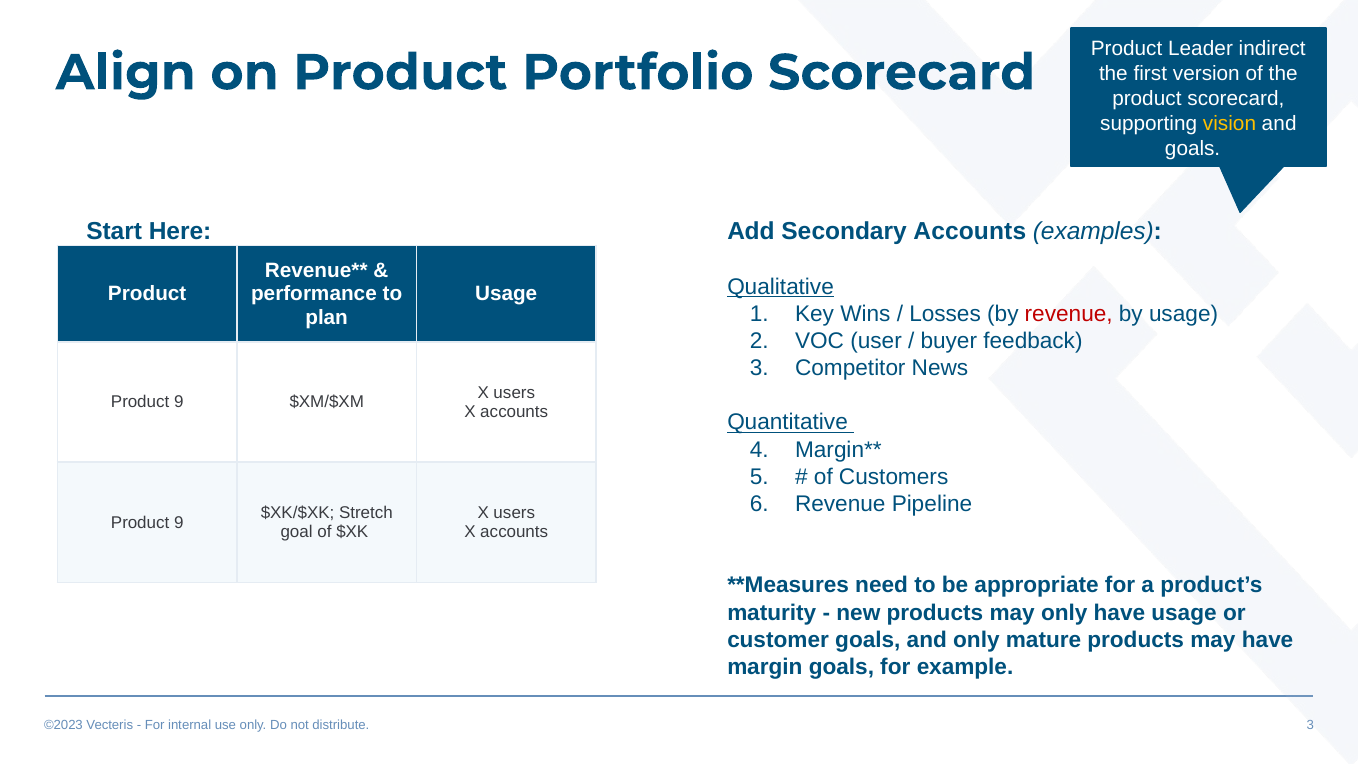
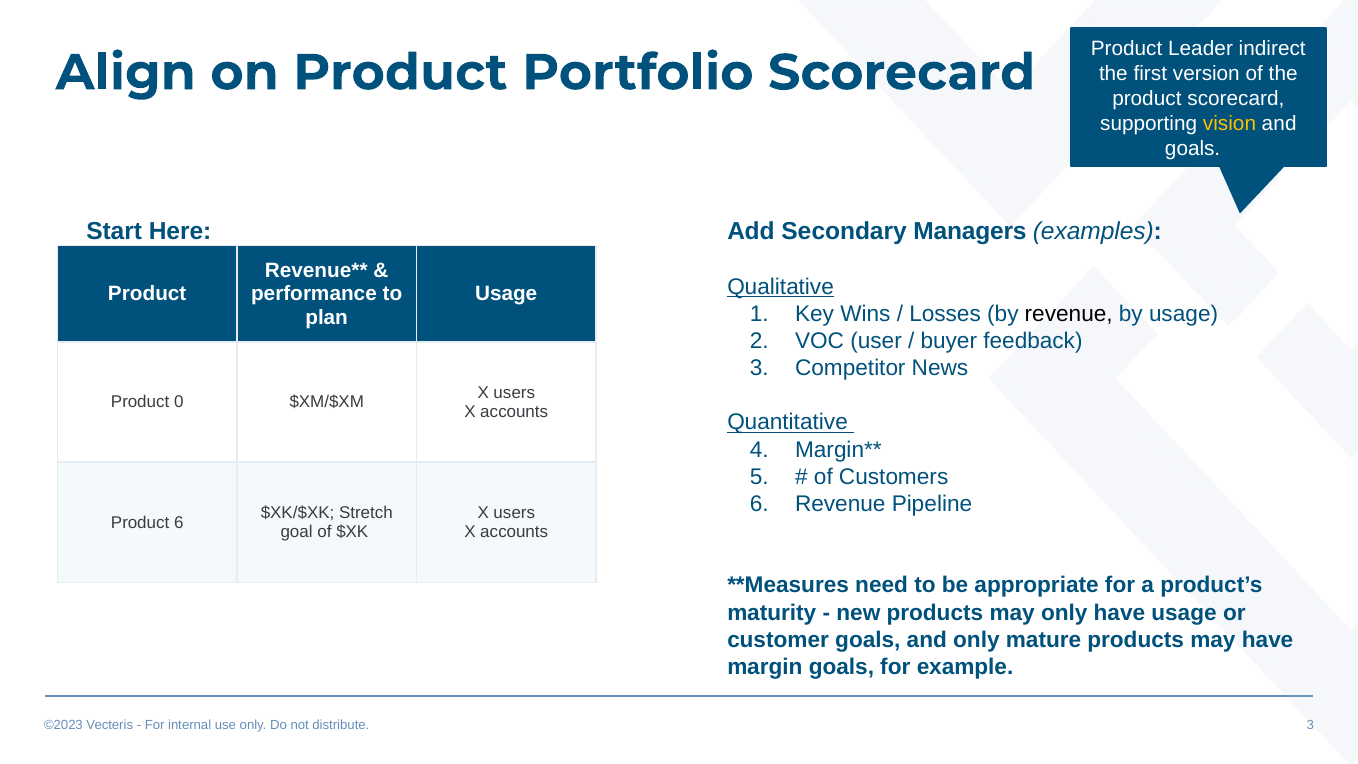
Secondary Accounts: Accounts -> Managers (970, 231)
revenue colour: red -> black (1069, 314)
9: 9 -> 0 (179, 402)
9: 9 -> 6 (179, 523)
